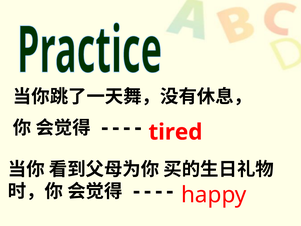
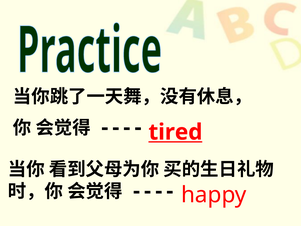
tired underline: none -> present (175, 132)
